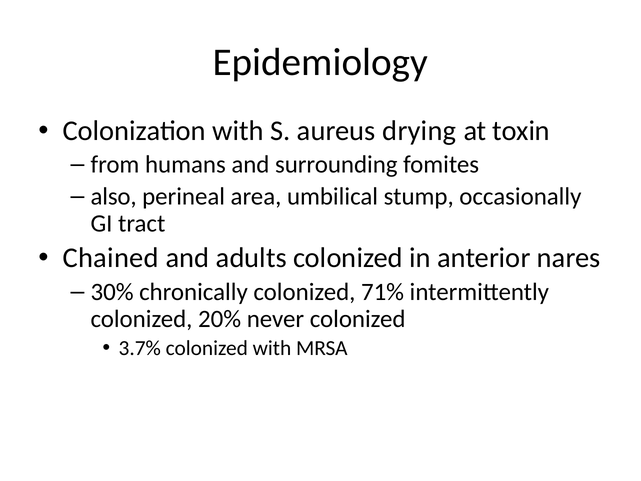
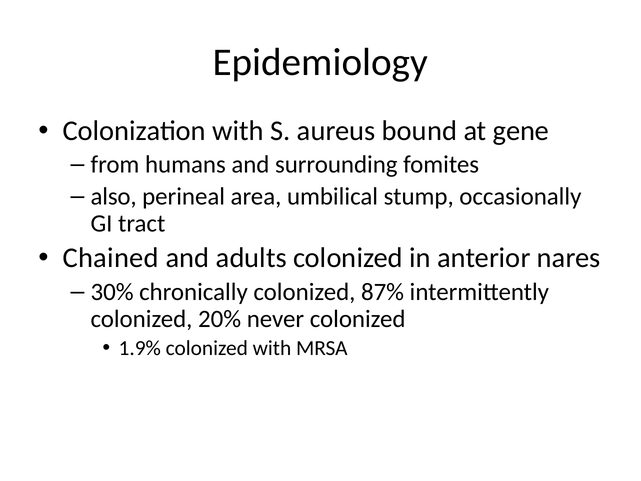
drying: drying -> bound (419, 131)
toxin: toxin -> gene (521, 131)
71%: 71% -> 87% (383, 292)
3.7%: 3.7% -> 1.9% (140, 348)
